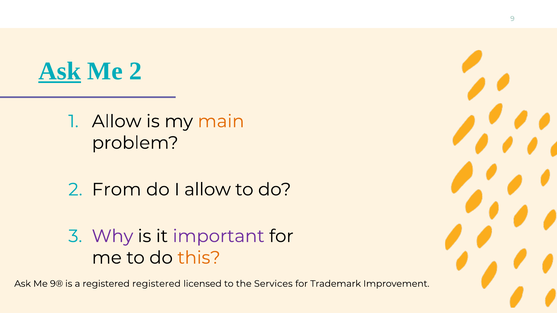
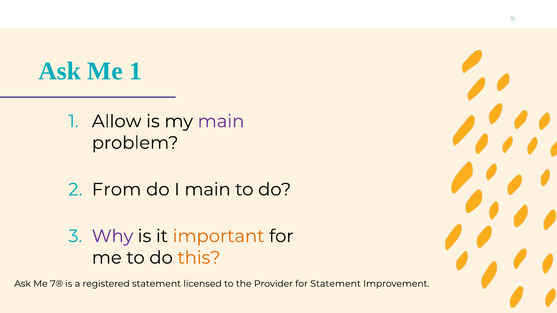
Ask underline: present -> none (60, 71)
Me 2: 2 -> 1 (135, 71)
main colour: orange -> purple (221, 121)
I allow: allow -> main (208, 190)
important colour: purple -> orange (219, 236)
9®: 9® -> 7® (57, 284)
registered registered: registered -> statement (157, 284)
Services: Services -> Provider (273, 284)
for Trademark: Trademark -> Statement (336, 284)
